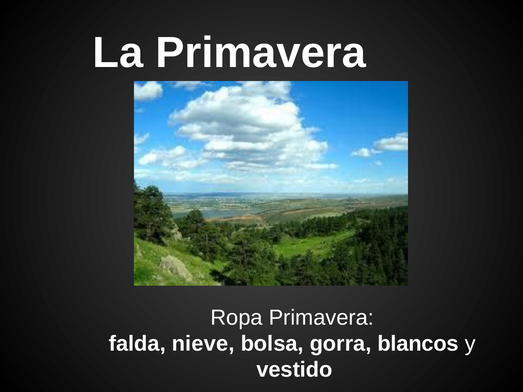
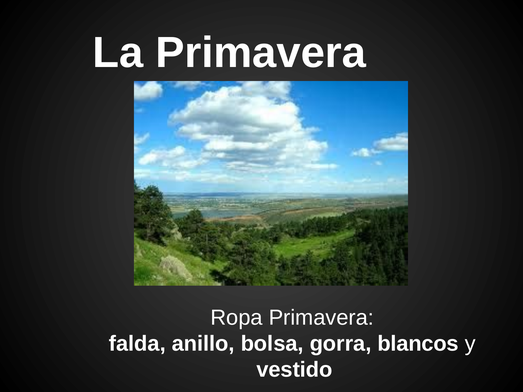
nieve: nieve -> anillo (203, 344)
